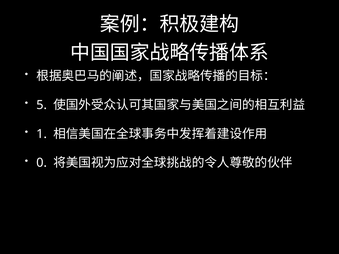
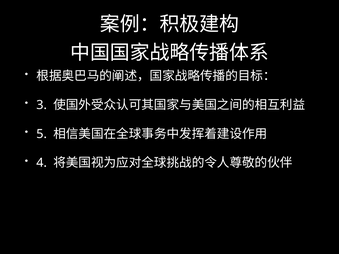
5: 5 -> 3 (42, 105)
1: 1 -> 5 (42, 134)
0: 0 -> 4 (42, 163)
